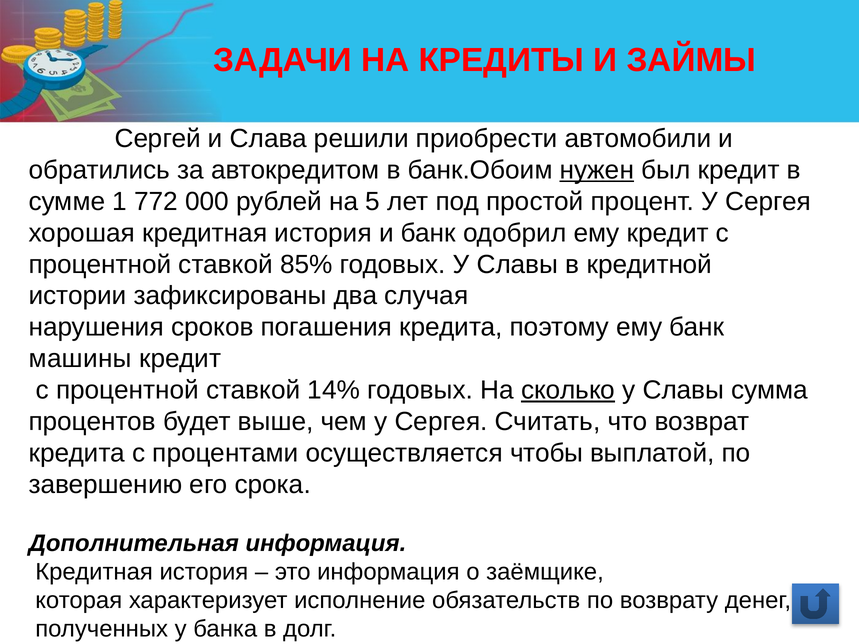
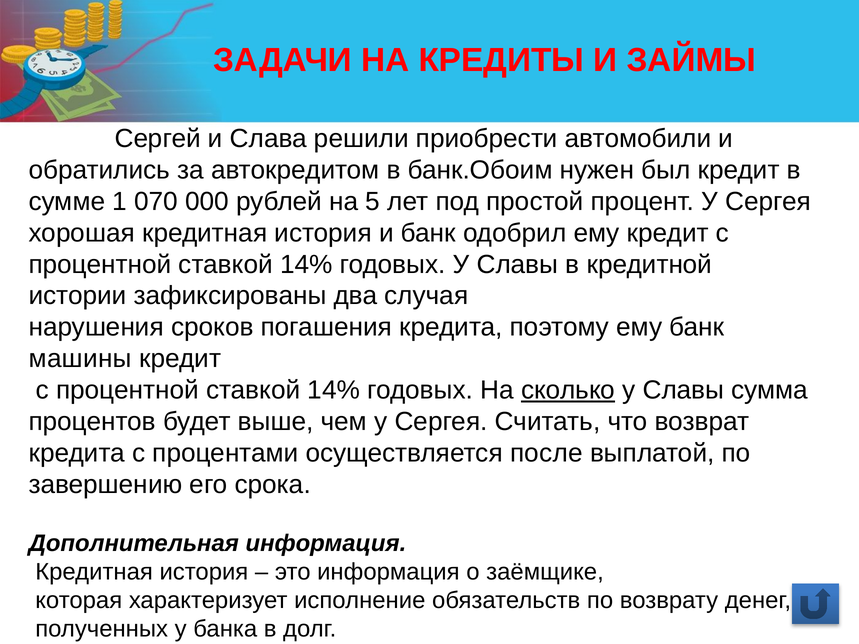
нужен underline: present -> none (597, 170)
772: 772 -> 070 (156, 201)
85%: 85% -> 14% (306, 264)
чтобы: чтобы -> после (546, 453)
